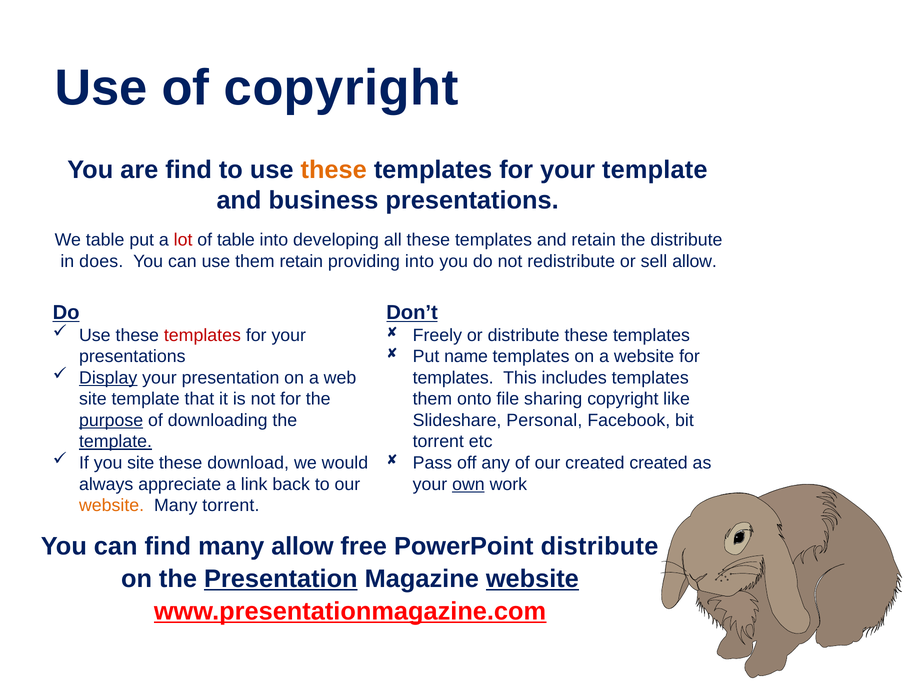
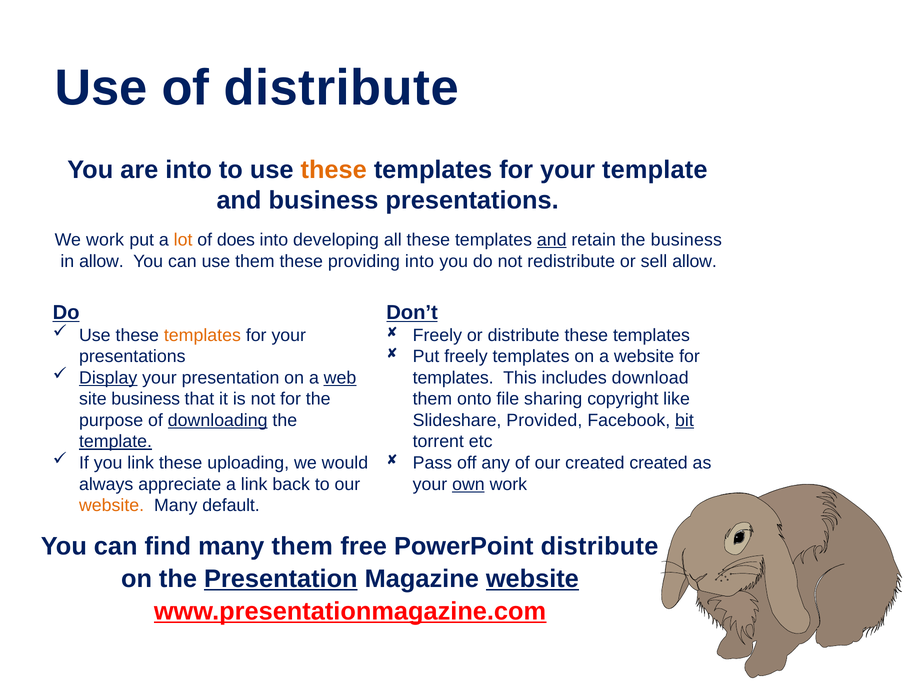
of copyright: copyright -> distribute (341, 88)
are find: find -> into (189, 170)
We table: table -> work (105, 240)
lot colour: red -> orange (183, 240)
of table: table -> does (236, 240)
and underline: none -> present (552, 240)
the distribute: distribute -> business (686, 240)
in does: does -> allow (101, 261)
them retain: retain -> these (301, 261)
templates colour: red -> orange (202, 335)
Put name: name -> freely (466, 356)
web underline: none -> present (340, 378)
includes templates: templates -> download (650, 378)
site template: template -> business (146, 399)
purpose underline: present -> none (111, 420)
downloading underline: none -> present (218, 420)
Personal: Personal -> Provided (544, 420)
bit underline: none -> present (684, 420)
you site: site -> link (141, 463)
download: download -> uploading (248, 463)
Many torrent: torrent -> default (231, 506)
many allow: allow -> them (302, 546)
